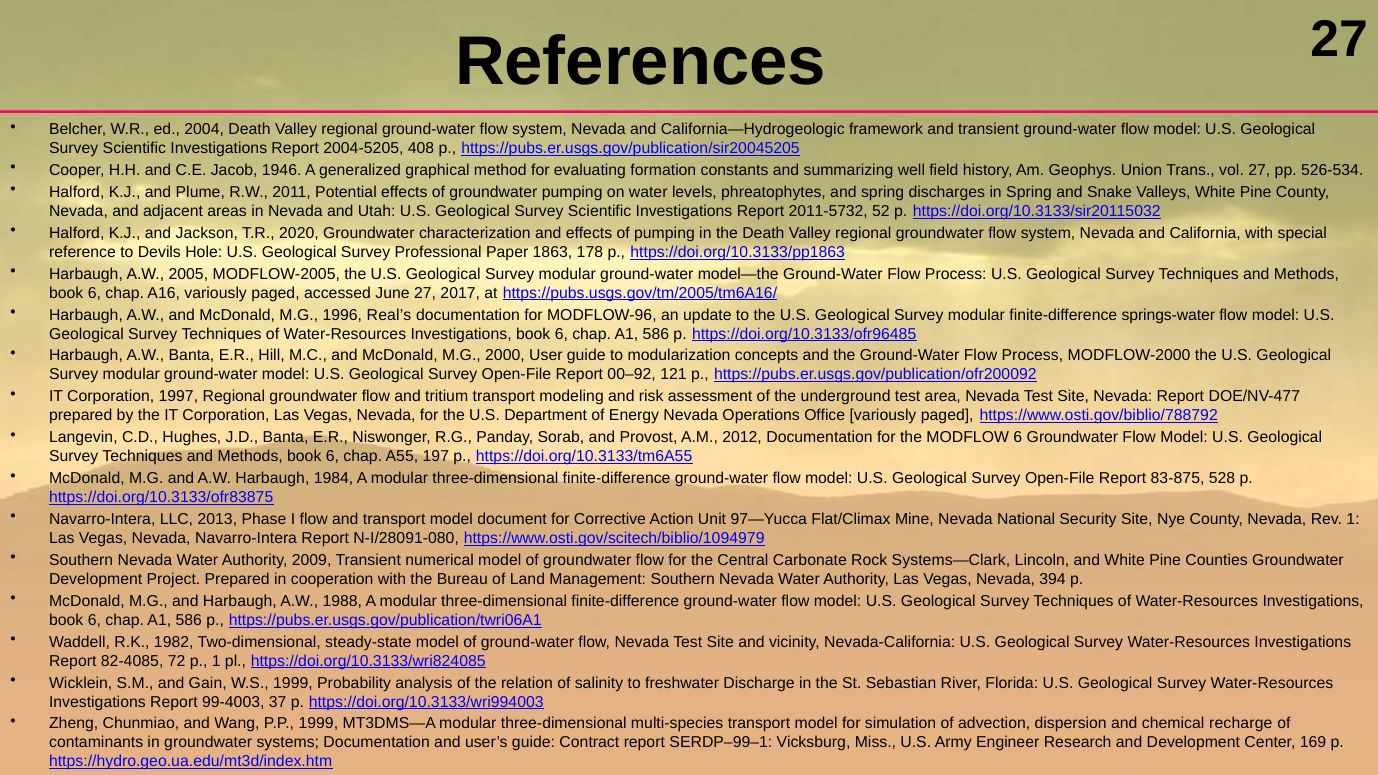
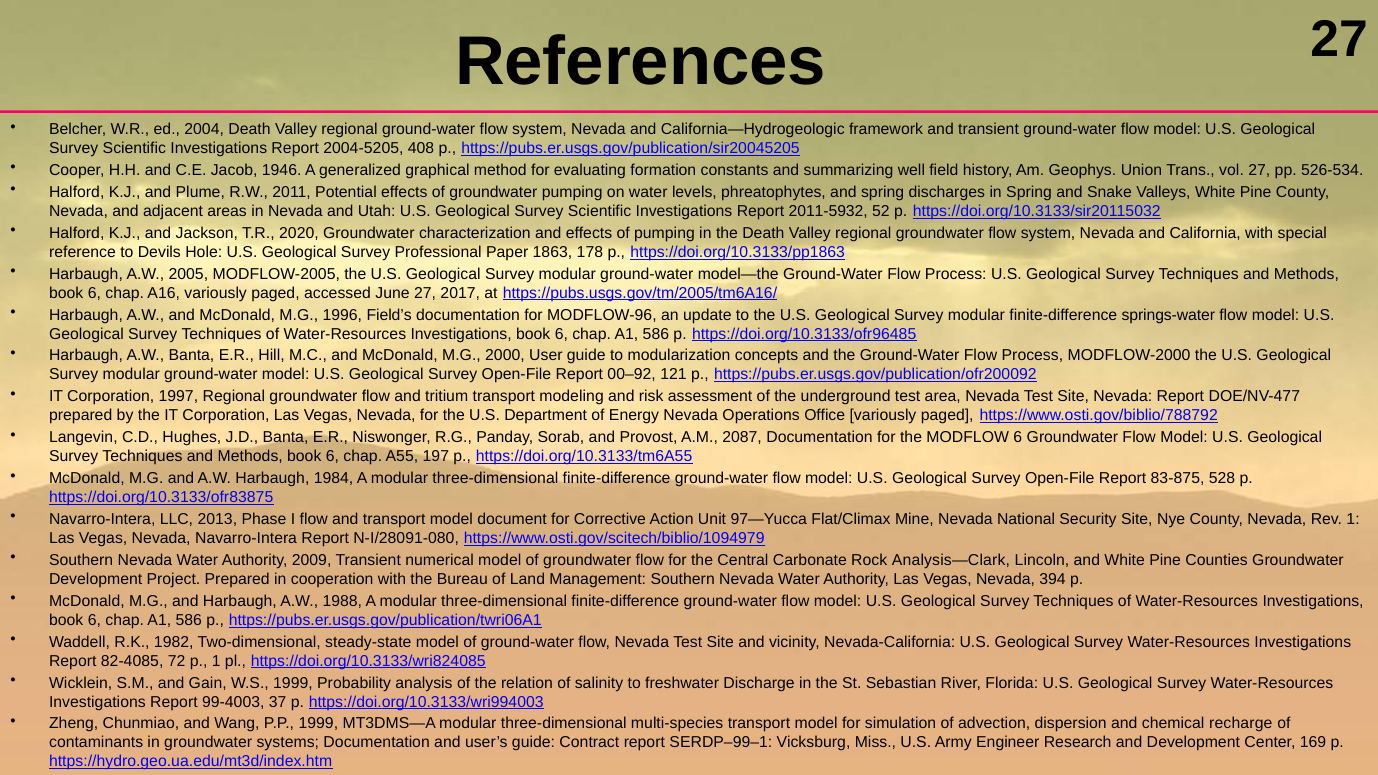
2011-5732: 2011-5732 -> 2011-5932 (828, 211)
Real’s: Real’s -> Field’s (389, 315)
2012: 2012 -> 2087 (742, 438)
Systems—Clark: Systems—Clark -> Analysis—Clark (951, 560)
